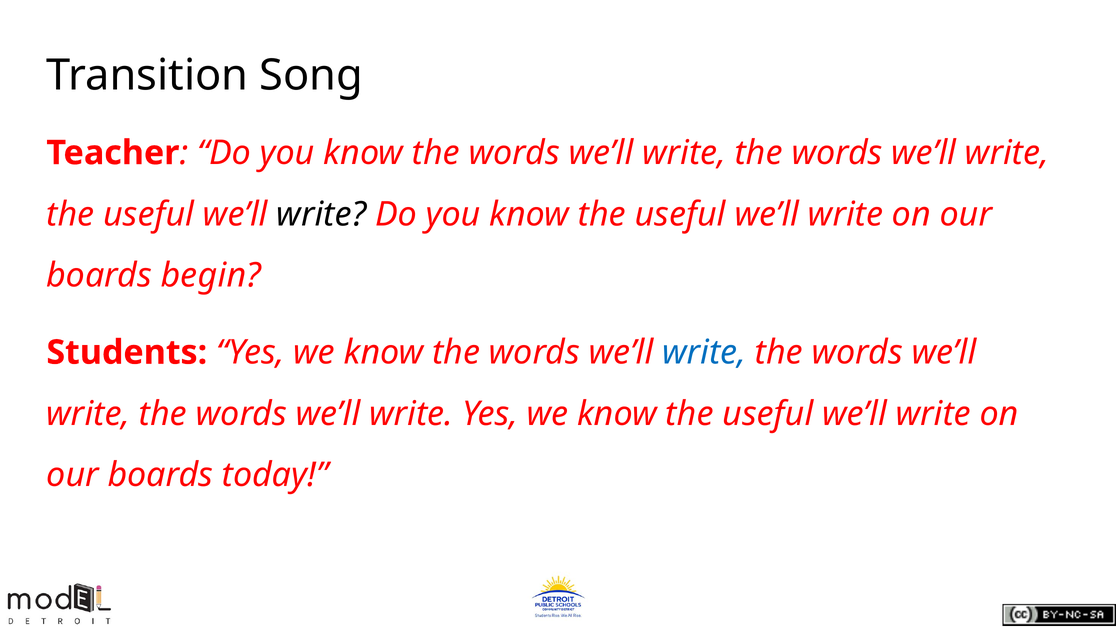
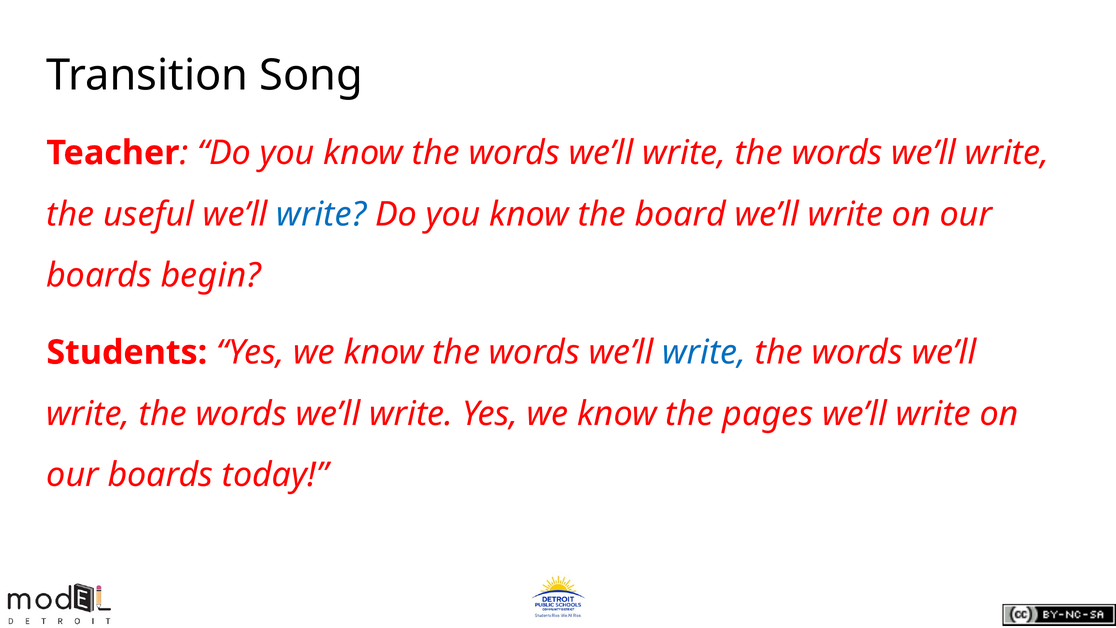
write colour: black -> blue (321, 214)
you know the useful: useful -> board (680, 214)
we know the useful: useful -> pages (768, 414)
